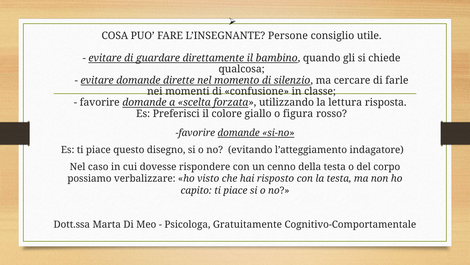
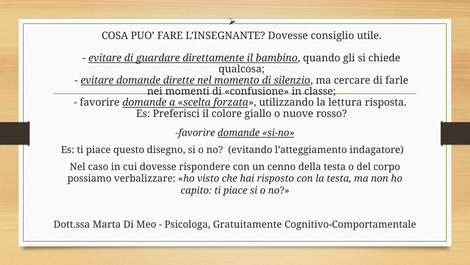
L’INSEGNANTE Persone: Persone -> Dovesse (288, 36)
figura: figura -> nuove (298, 113)
